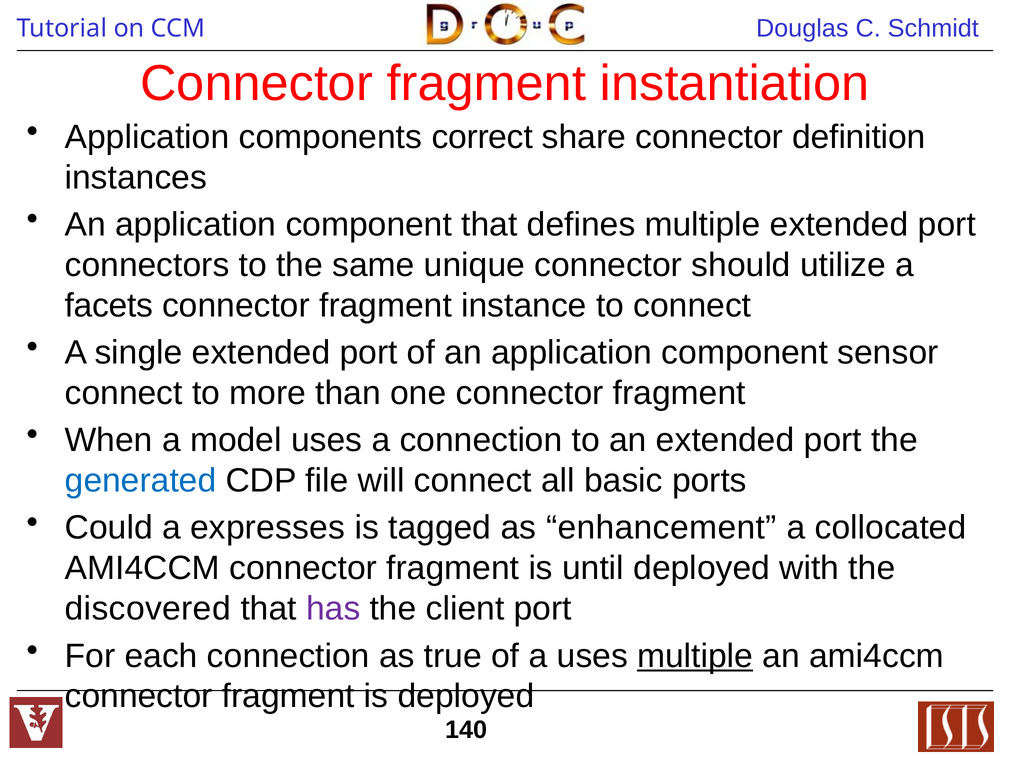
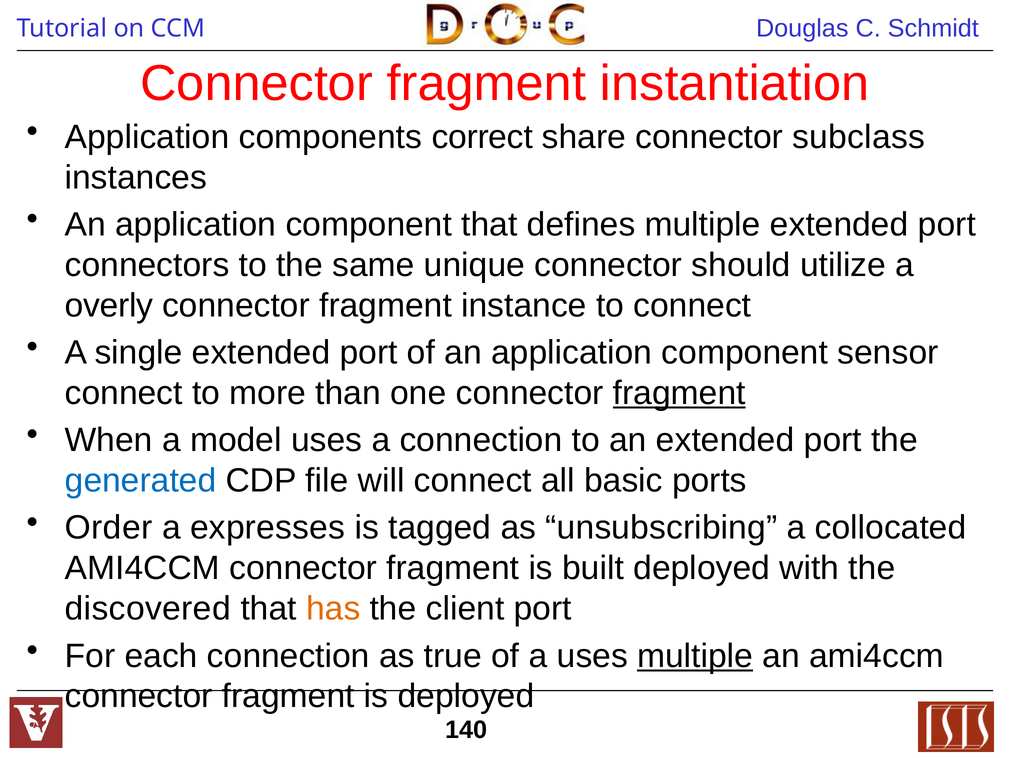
definition: definition -> subclass (859, 137)
facets: facets -> overly (109, 305)
fragment underline: none -> present (679, 393)
Could: Could -> Order (109, 528)
enhancement: enhancement -> unsubscribing (661, 528)
until: until -> built (593, 568)
has colour: purple -> orange (333, 608)
